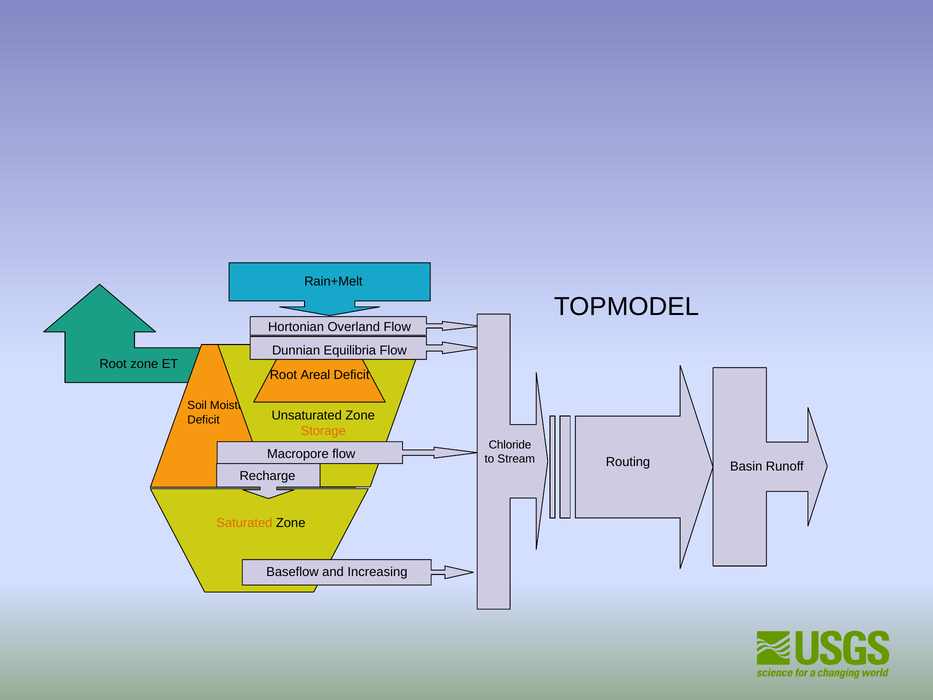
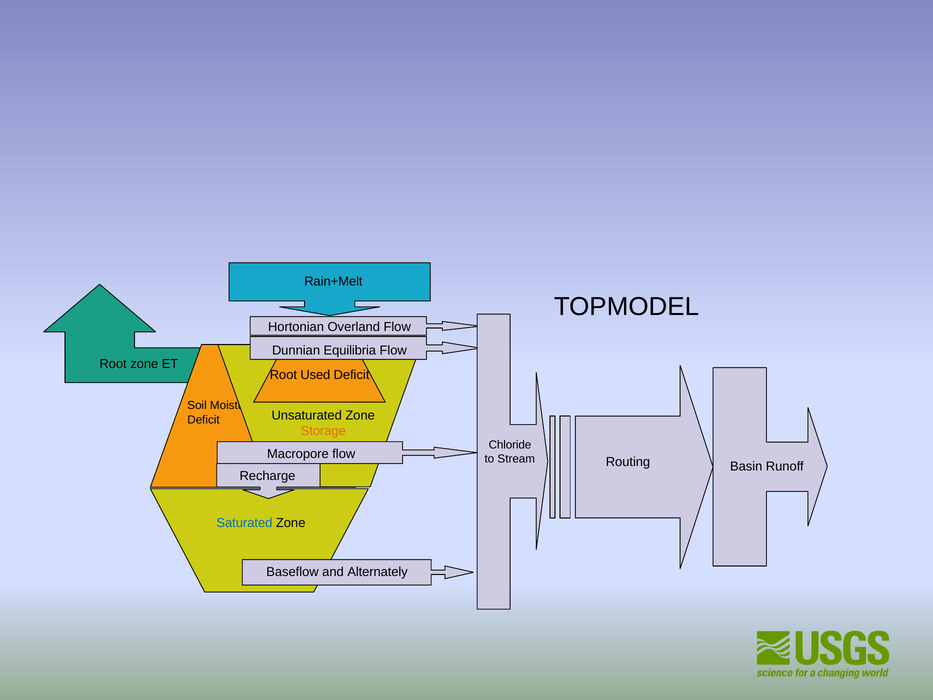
Areal: Areal -> Used (315, 375)
Saturated colour: orange -> blue (244, 523)
Increasing: Increasing -> Alternately (378, 572)
